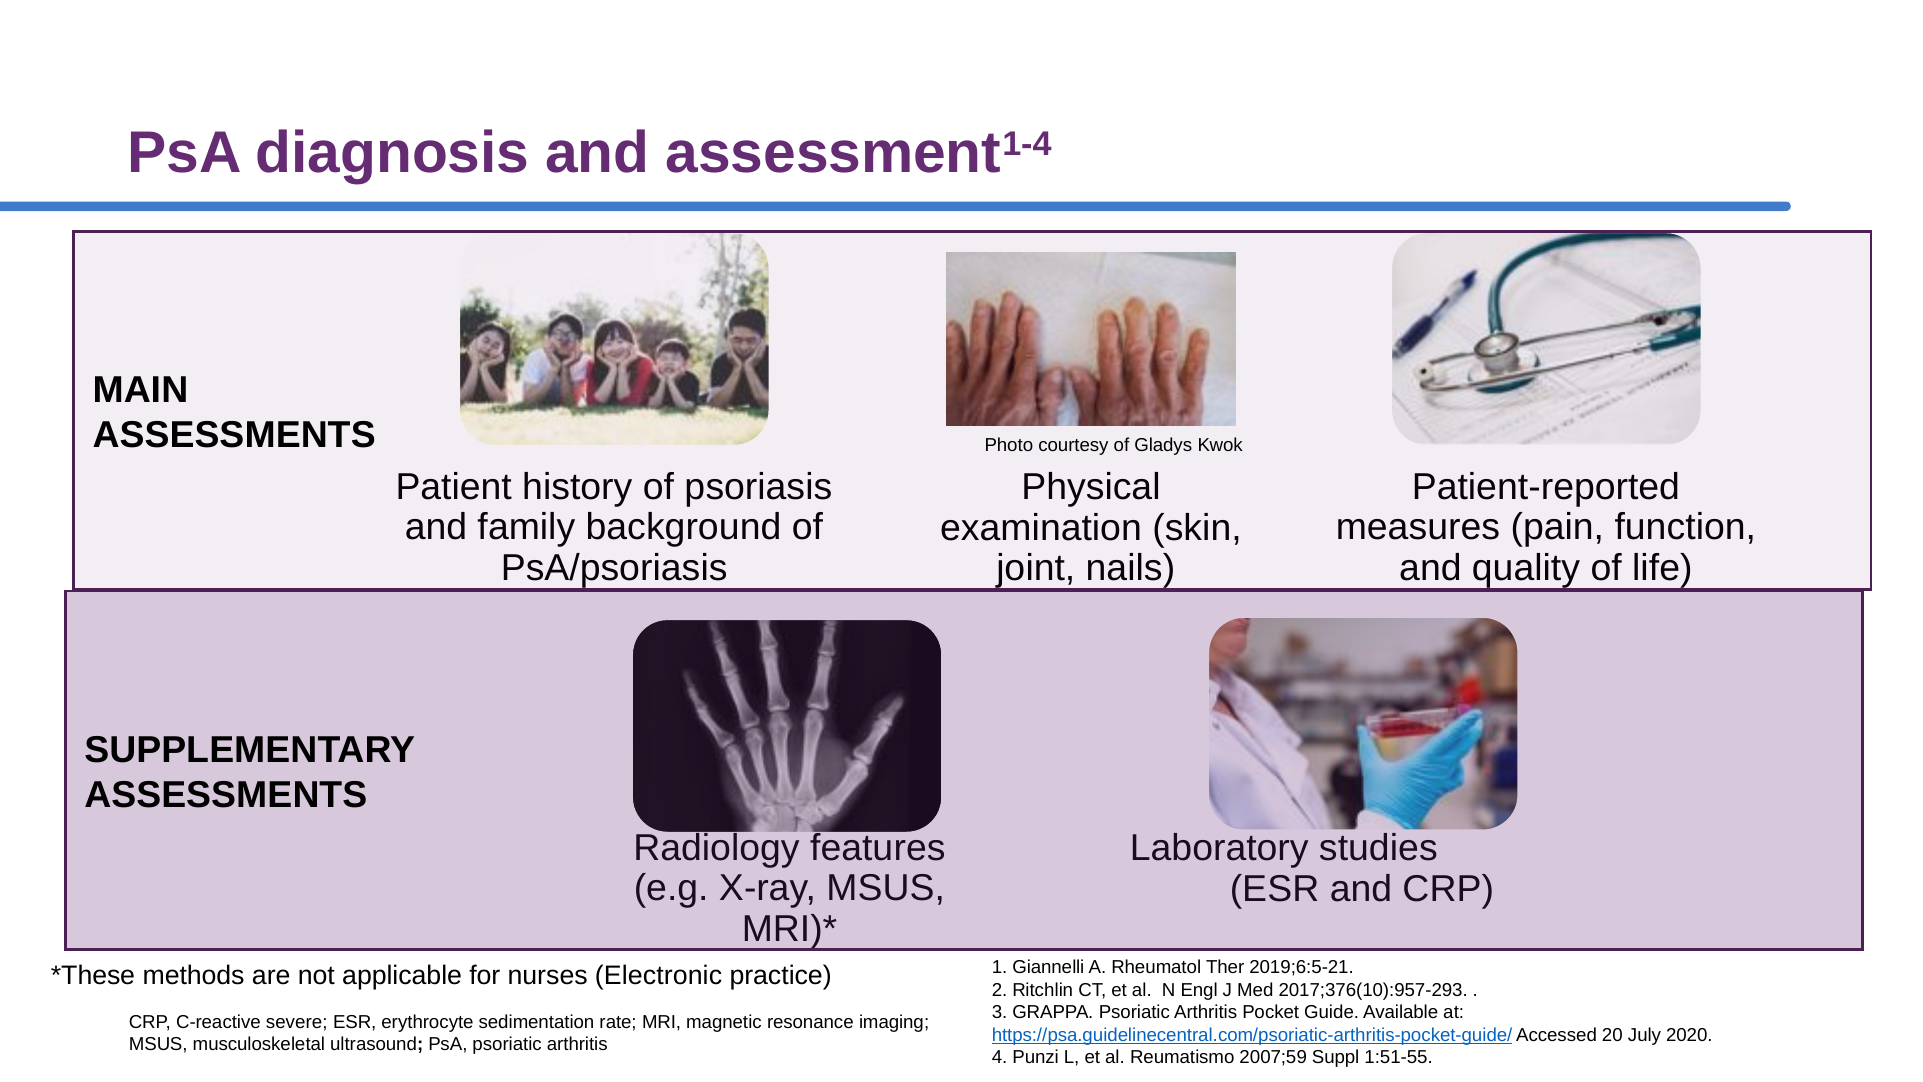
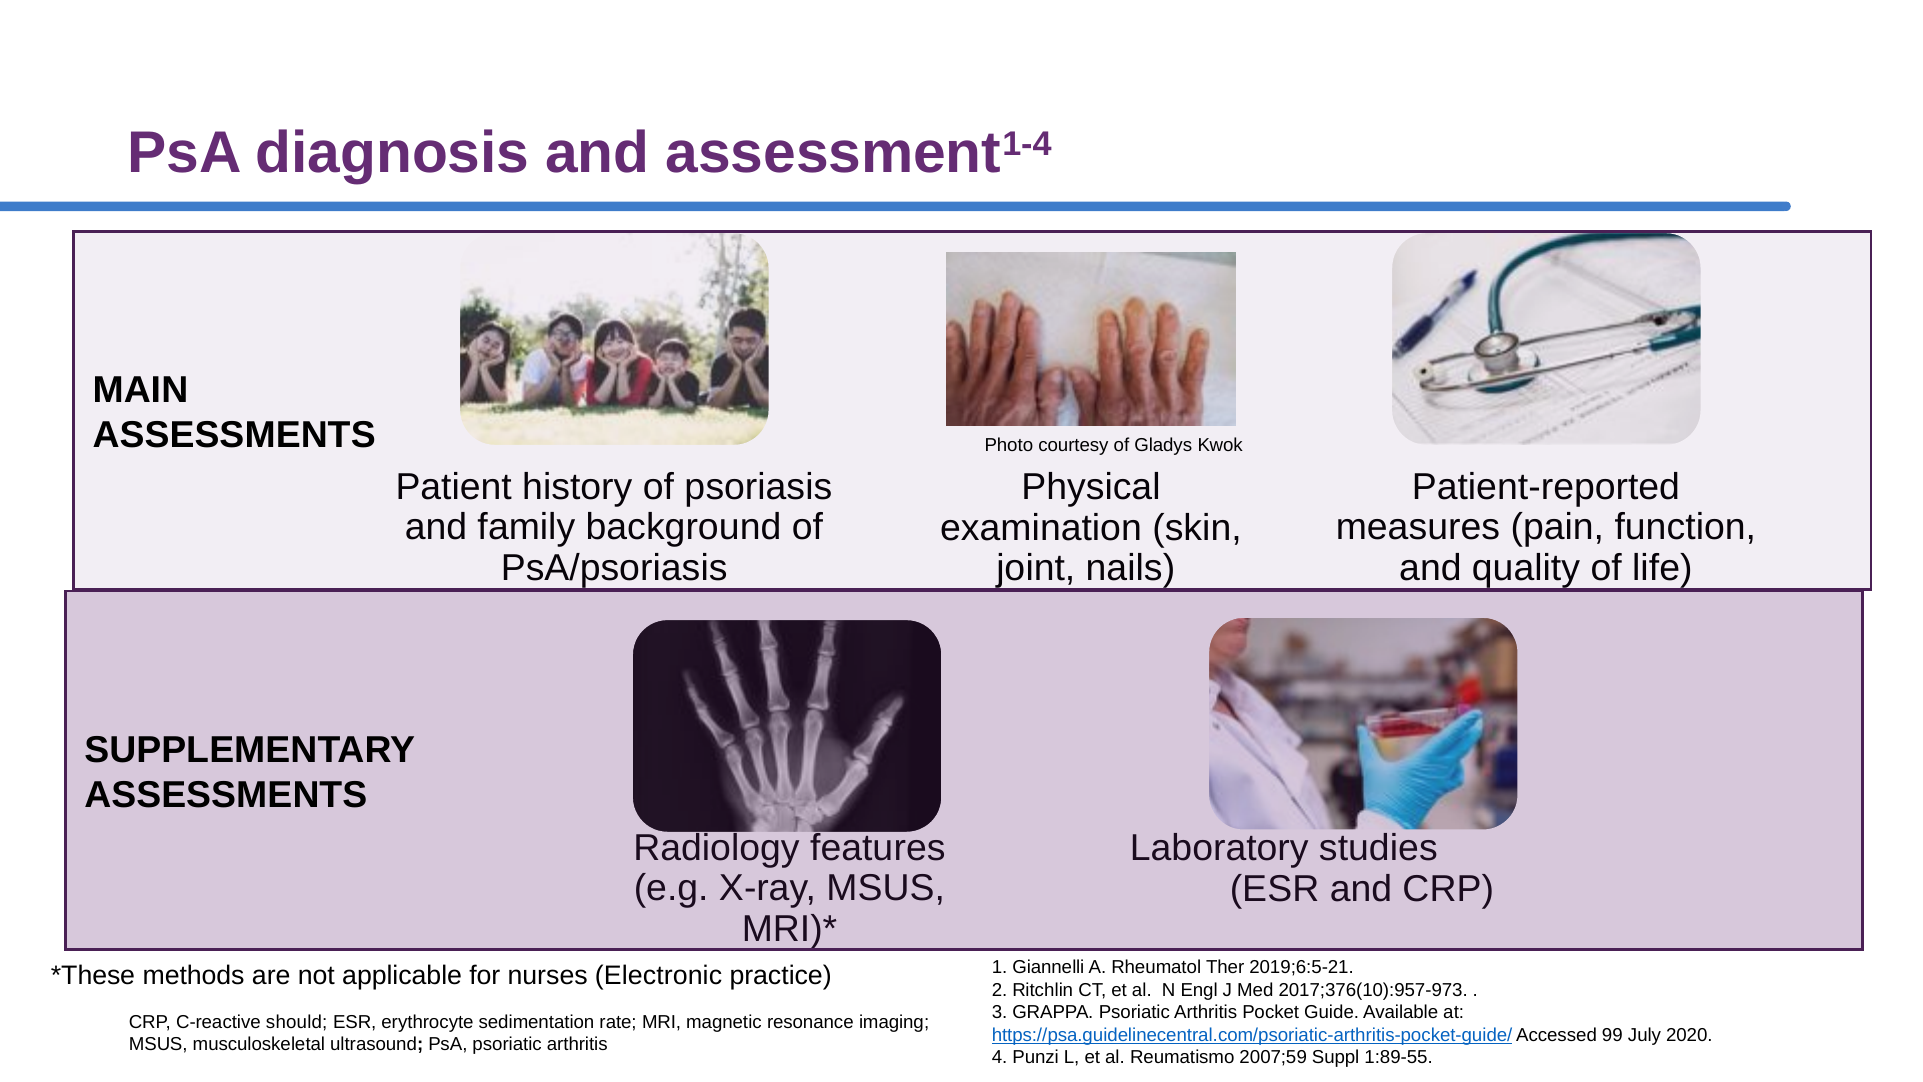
2017;376(10):957-293: 2017;376(10):957-293 -> 2017;376(10):957-973 (1373, 990)
severe: severe -> should (297, 1022)
20: 20 -> 99 (1612, 1035)
1:51-55: 1:51-55 -> 1:89-55 (1399, 1057)
